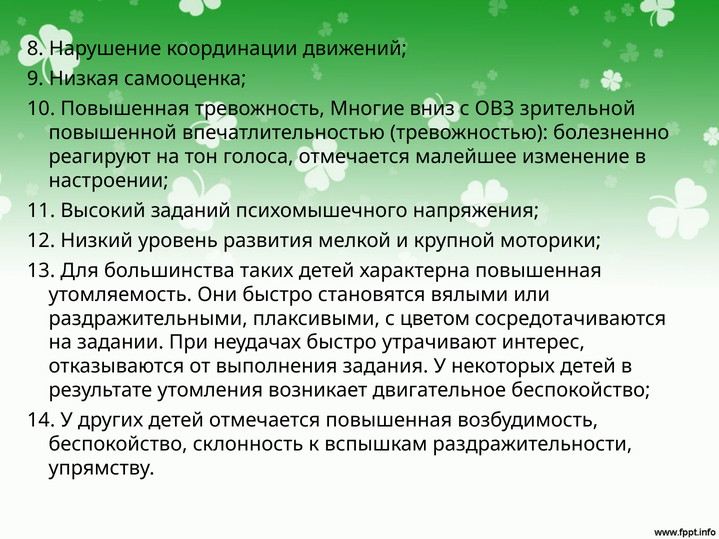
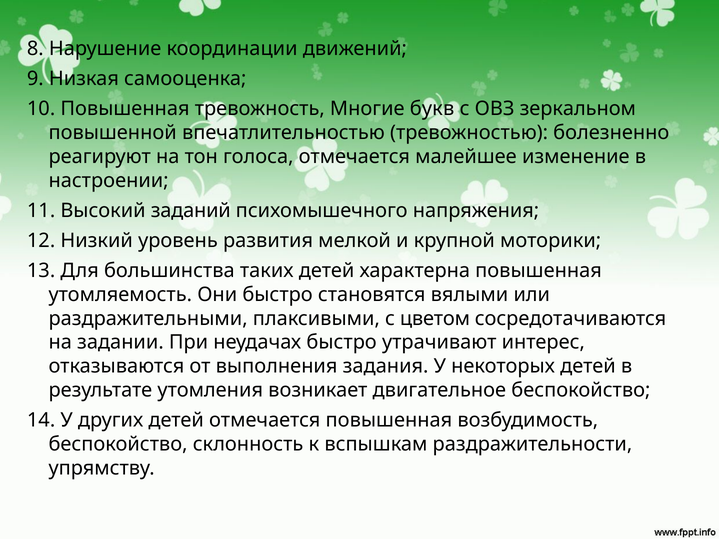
вниз: вниз -> букв (432, 109)
зрительной: зрительной -> зеркальном (578, 109)
